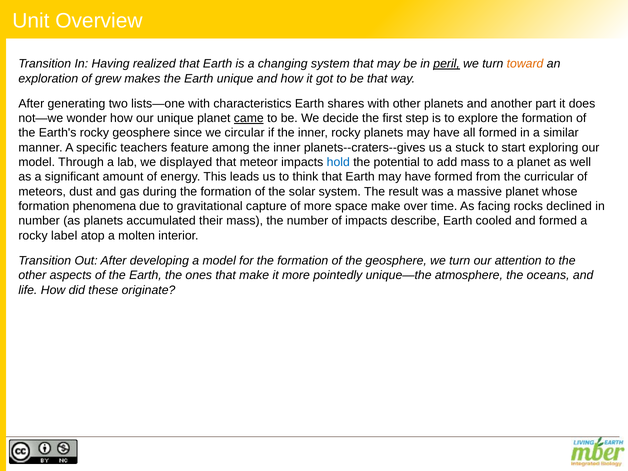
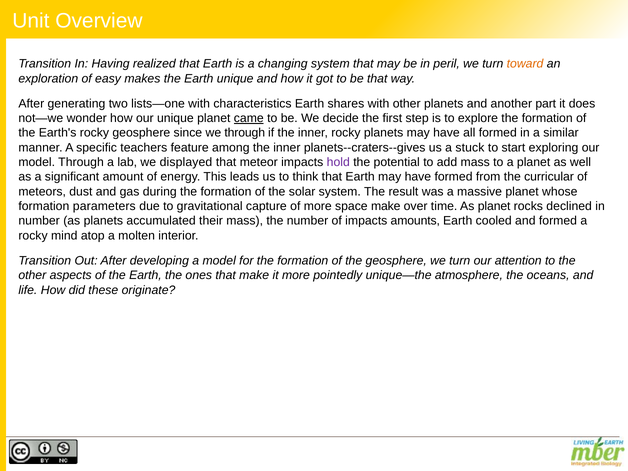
peril underline: present -> none (447, 64)
grew: grew -> easy (108, 78)
we circular: circular -> through (245, 133)
hold colour: blue -> purple (338, 162)
phenomena: phenomena -> parameters (104, 206)
As facing: facing -> planet (494, 206)
describe: describe -> amounts (415, 221)
label: label -> mind (64, 236)
